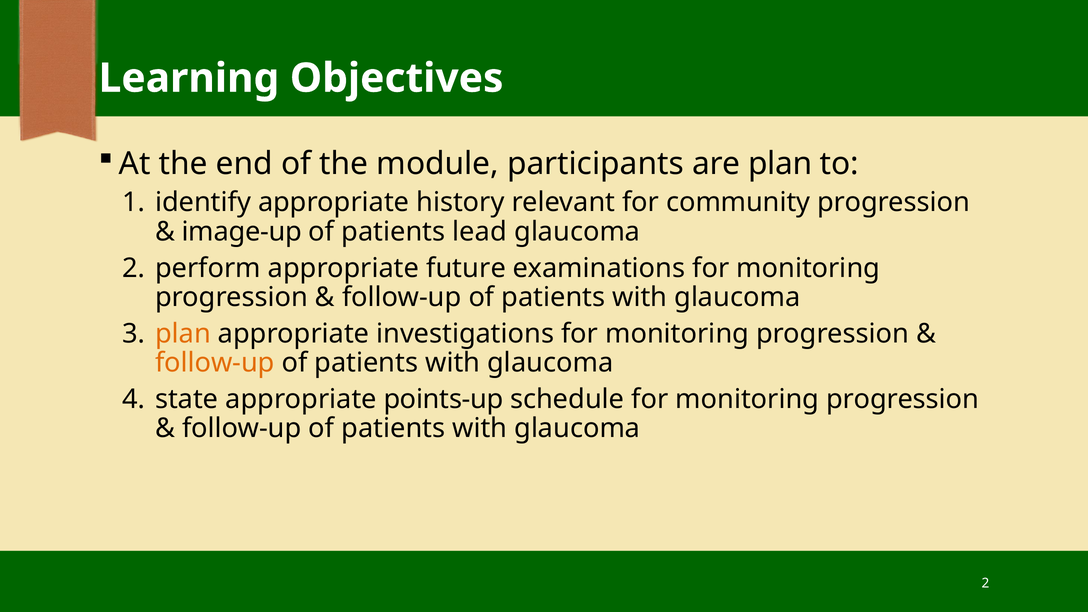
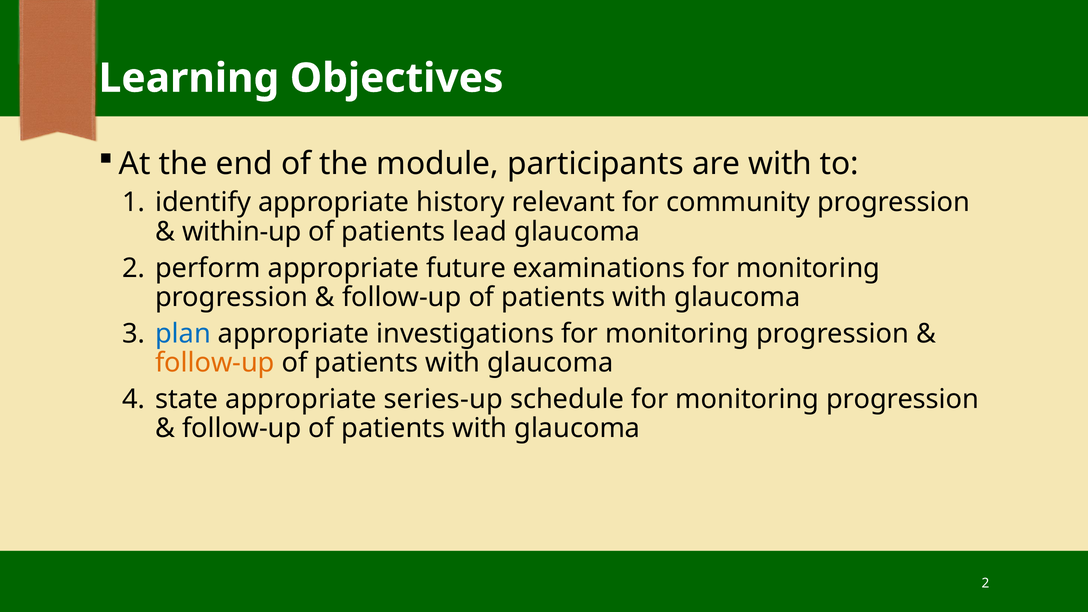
are plan: plan -> with (780, 164)
image-up: image-up -> within-up (242, 232)
plan colour: orange -> blue (183, 334)
points-up: points-up -> series-up (443, 399)
